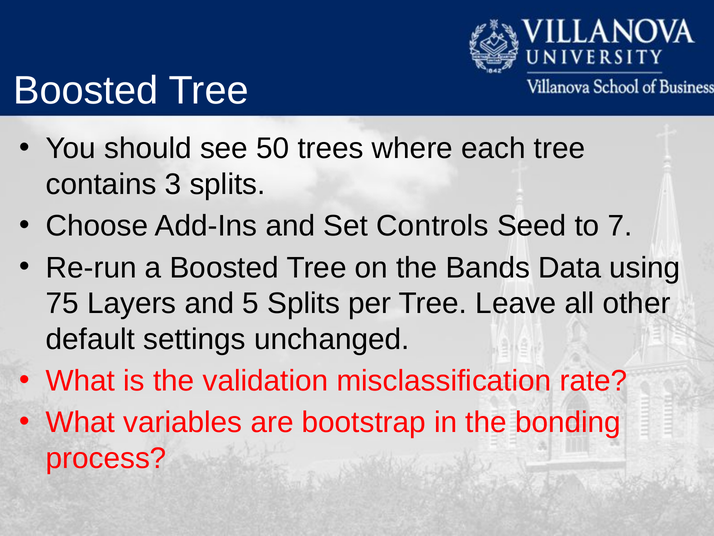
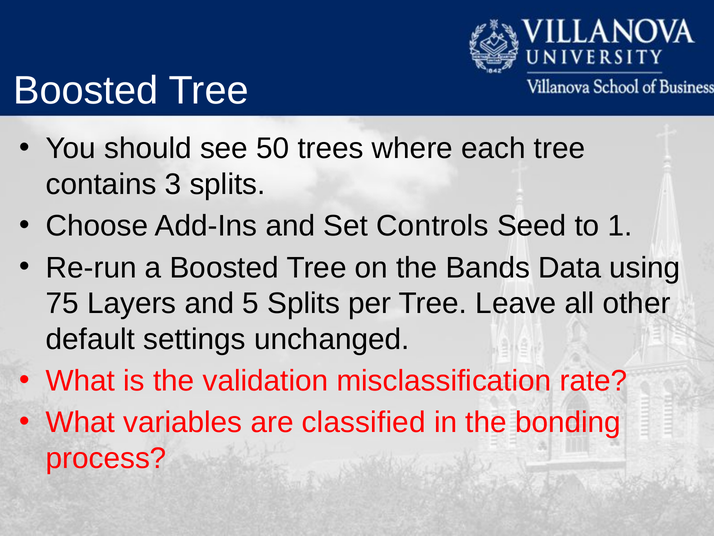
7: 7 -> 1 (620, 226)
bootstrap: bootstrap -> classified (364, 422)
